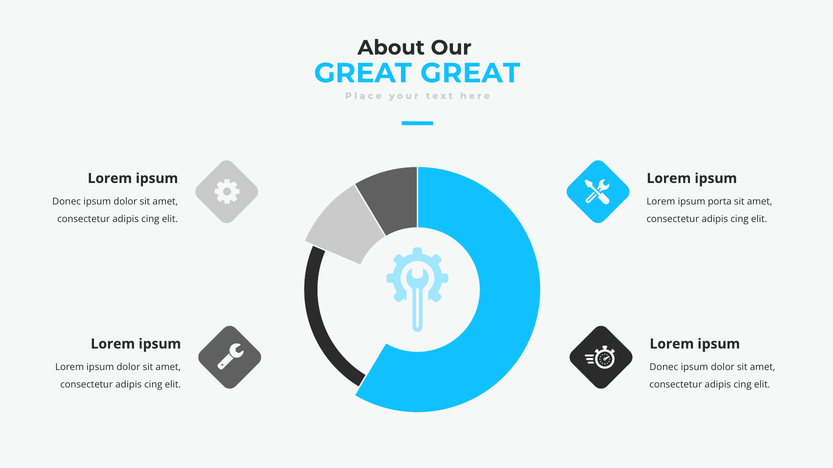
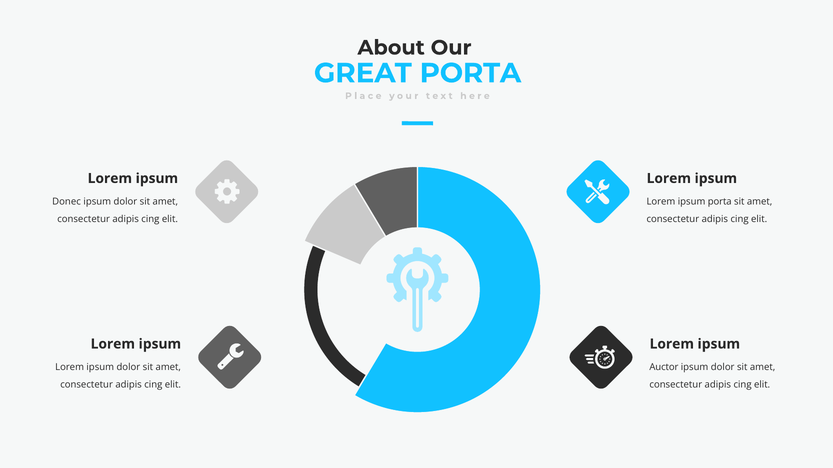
GREAT GREAT: GREAT -> PORTA (470, 73)
Donec: Donec -> Auctor (664, 368)
